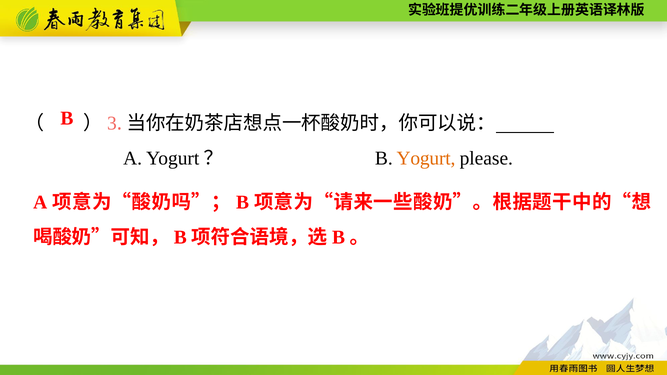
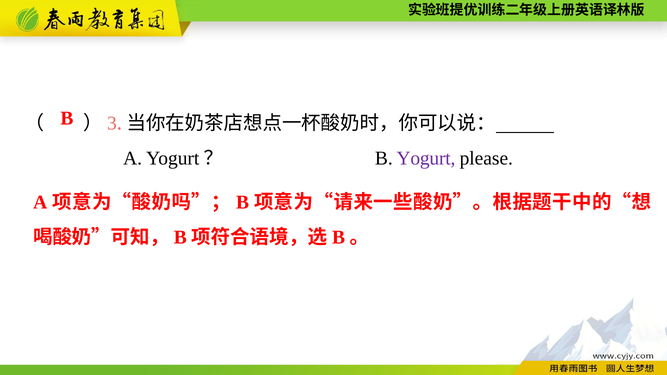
Yogurt colour: orange -> purple (426, 158)
